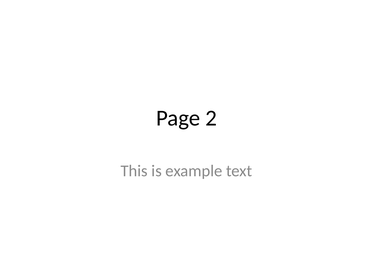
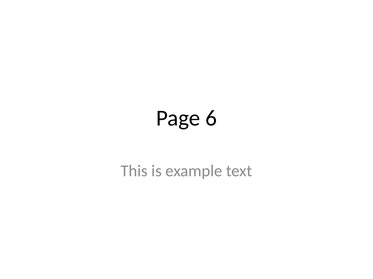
2: 2 -> 6 (211, 118)
